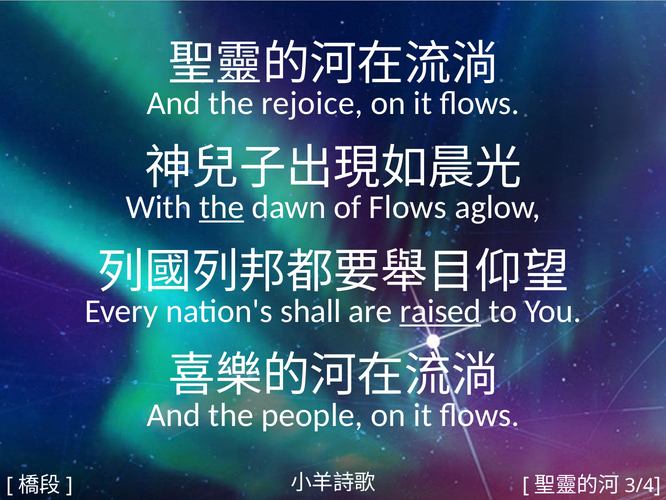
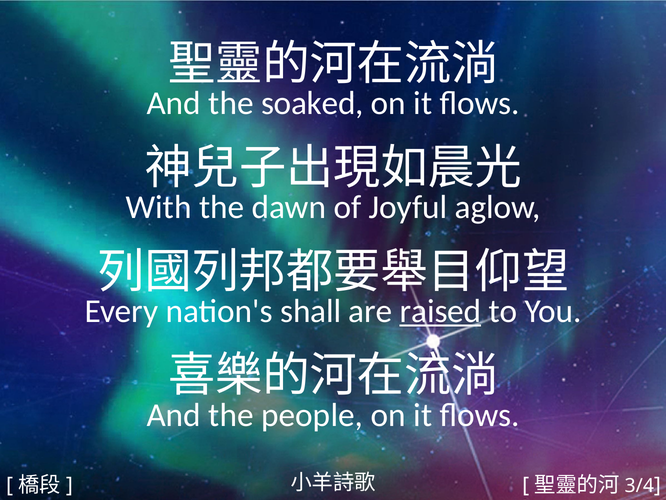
rejoice: rejoice -> soaked (312, 103)
the underline: present -> none (222, 207)
of Flows: Flows -> Joyful (408, 207)
